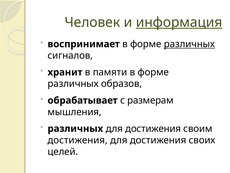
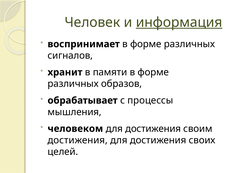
различных underline: present -> none (189, 44)
размерам: размерам -> процессы (150, 100)
различных: различных -> человеком (75, 128)
